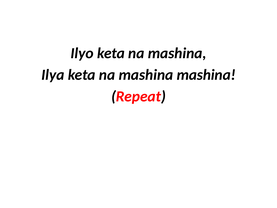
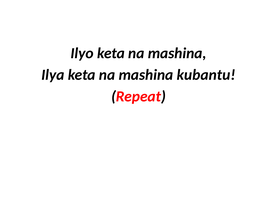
mashina mashina: mashina -> kubantu (206, 75)
